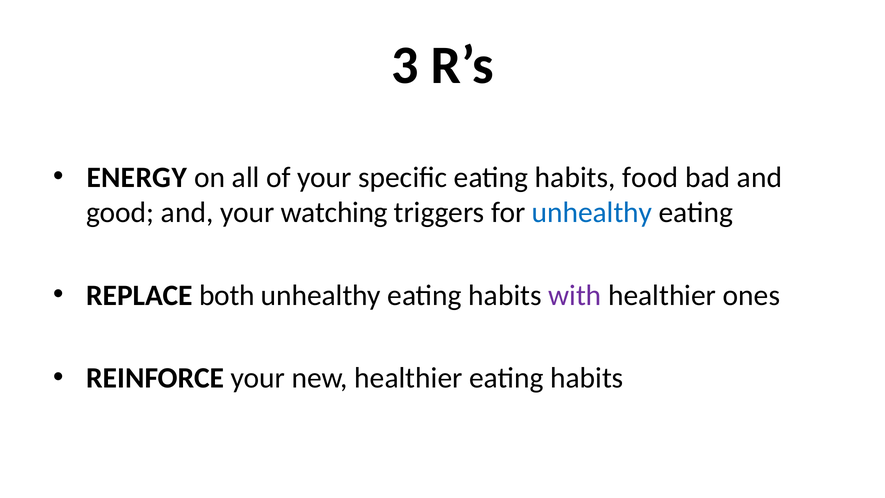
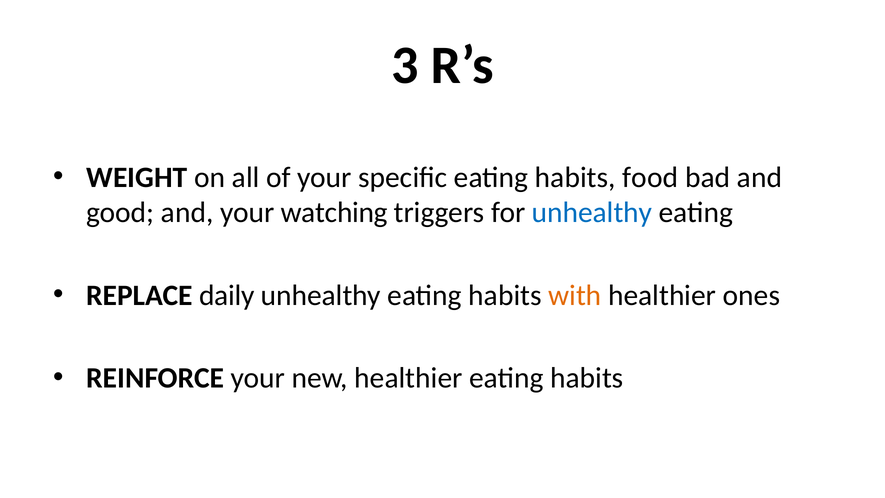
ENERGY: ENERGY -> WEIGHT (137, 177)
both: both -> daily (227, 295)
with colour: purple -> orange (575, 295)
